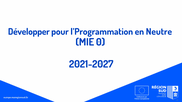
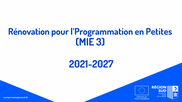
Développer: Développer -> Rénovation (29, 32)
Neutre: Neutre -> Petites (159, 32)
0: 0 -> 3 (101, 42)
